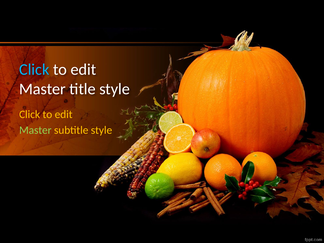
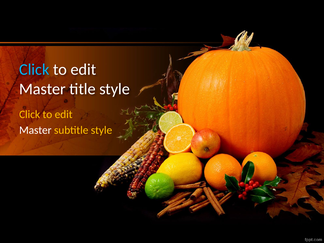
Master colour: light green -> white (35, 130)
